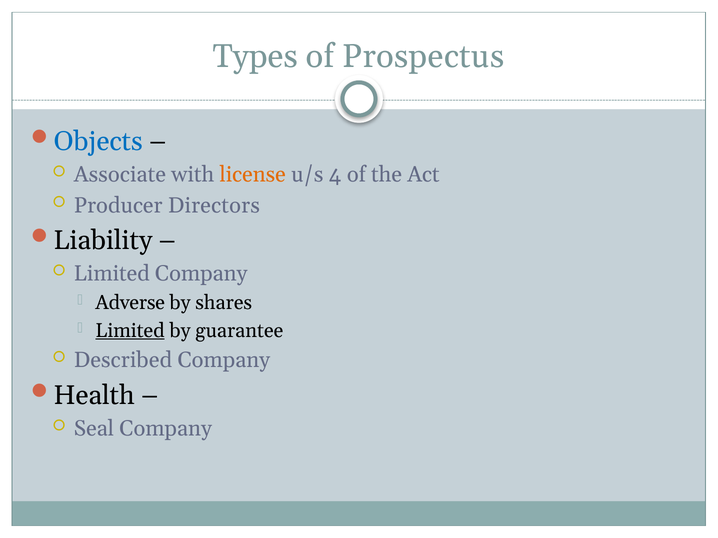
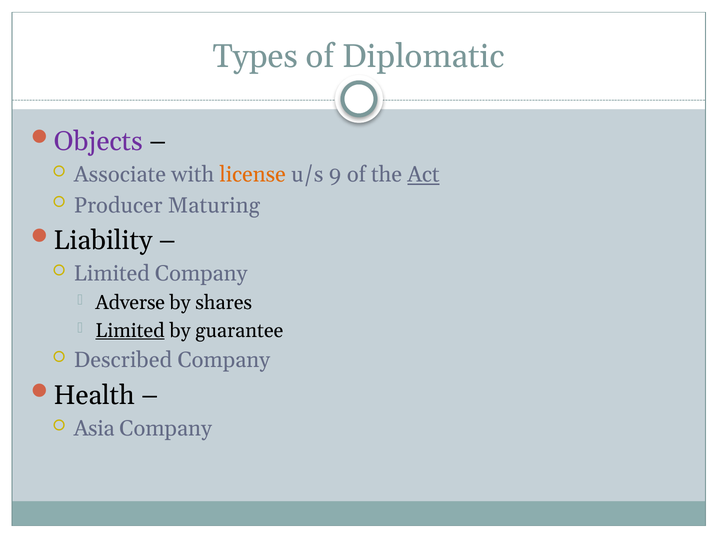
Prospectus: Prospectus -> Diplomatic (423, 57)
Objects colour: blue -> purple (98, 141)
4: 4 -> 9 (335, 175)
Act underline: none -> present (423, 175)
Directors: Directors -> Maturing (214, 206)
Seal: Seal -> Asia (94, 429)
